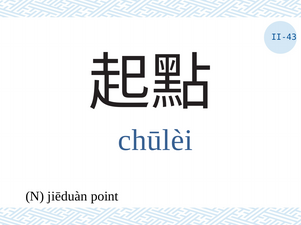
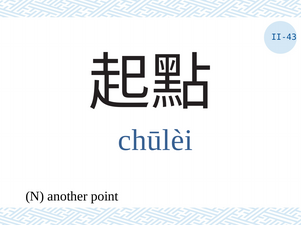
jiēduàn: jiēduàn -> another (67, 197)
